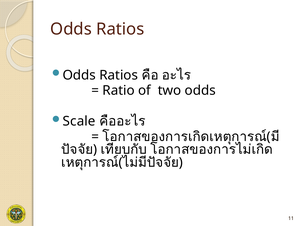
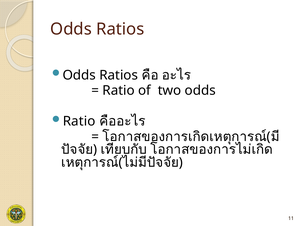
Scale: Scale -> Ratio (79, 121)
